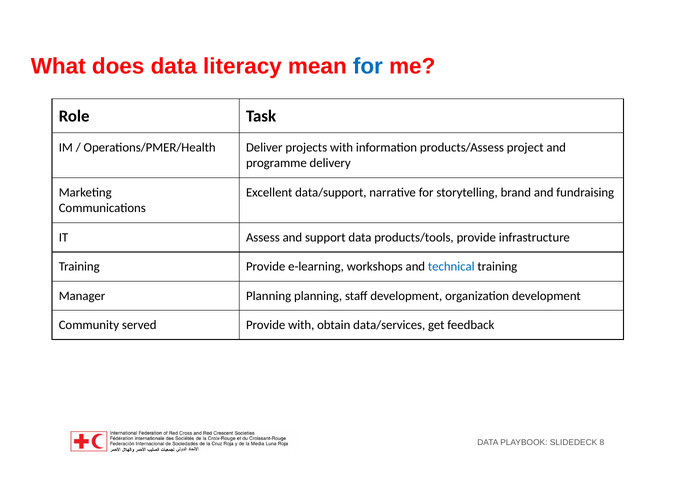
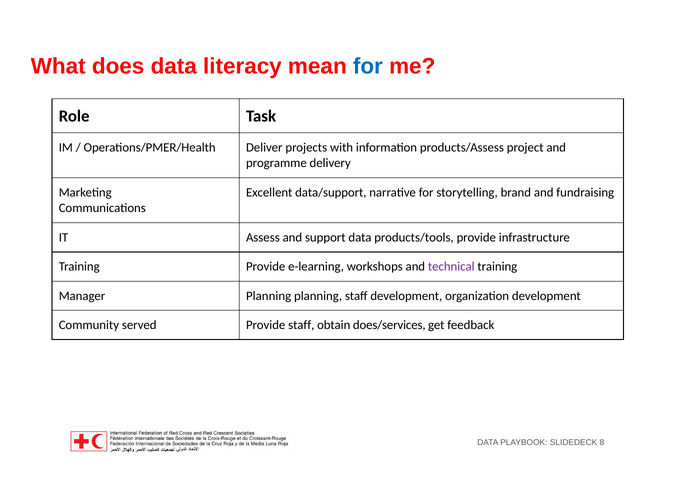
technical colour: blue -> purple (451, 267)
Provide with: with -> staff (301, 325)
data/services: data/services -> does/services (389, 325)
